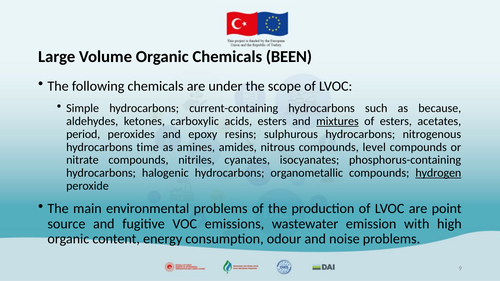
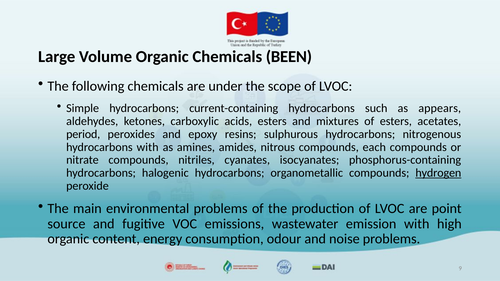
because: because -> appears (440, 108)
mixtures underline: present -> none (337, 121)
hydrocarbons time: time -> with (148, 147)
level: level -> each (374, 147)
